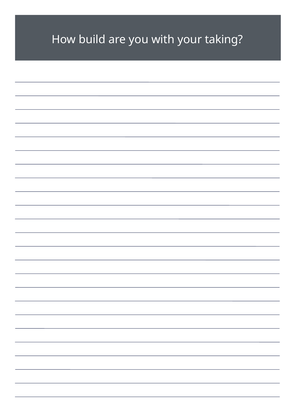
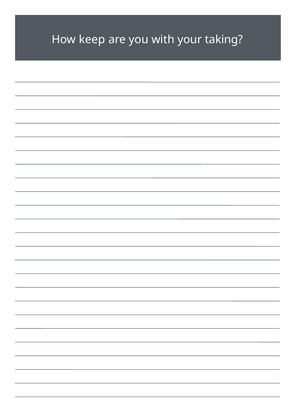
build: build -> keep (92, 40)
